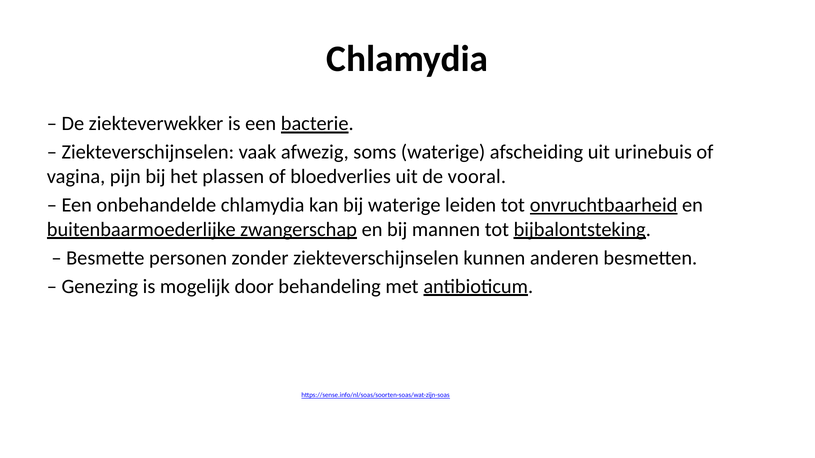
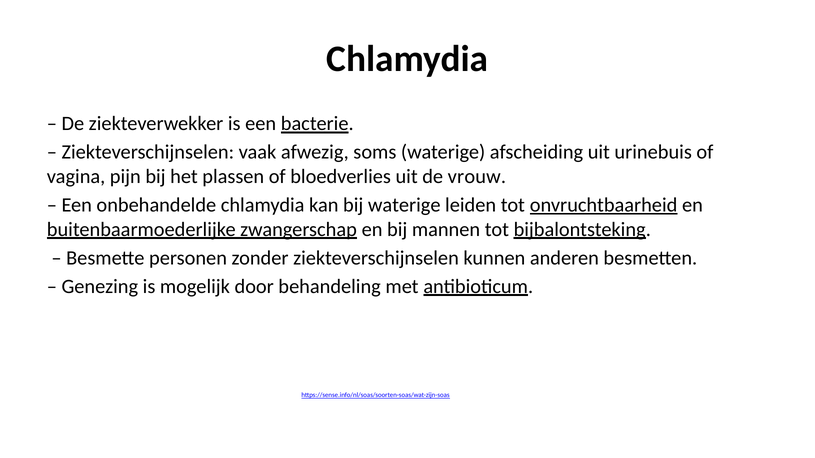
vooral: vooral -> vrouw (477, 177)
